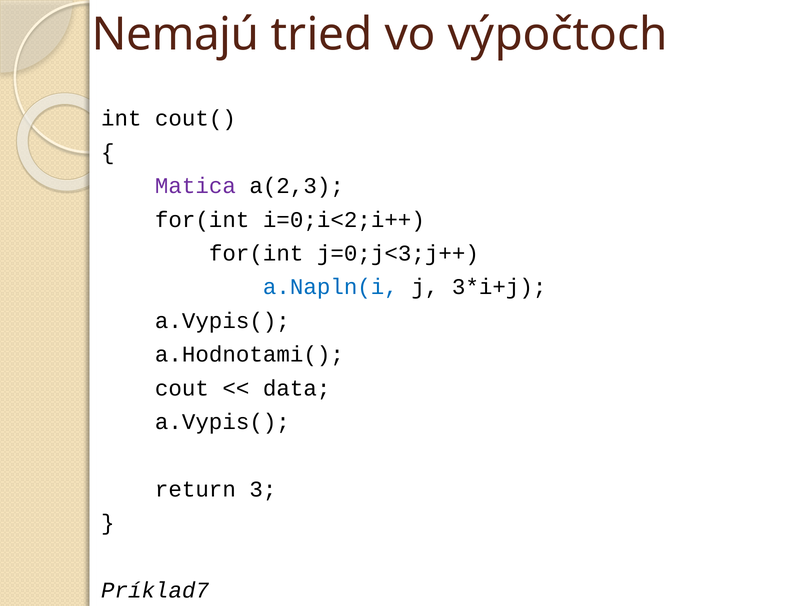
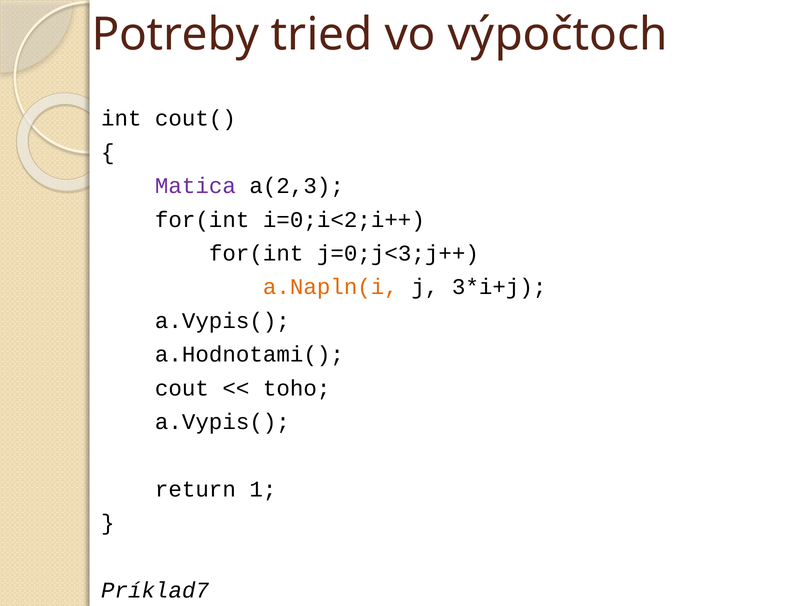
Nemajú: Nemajú -> Potreby (175, 35)
a.Napln(i colour: blue -> orange (330, 287)
data: data -> toho (297, 388)
3: 3 -> 1 (263, 489)
